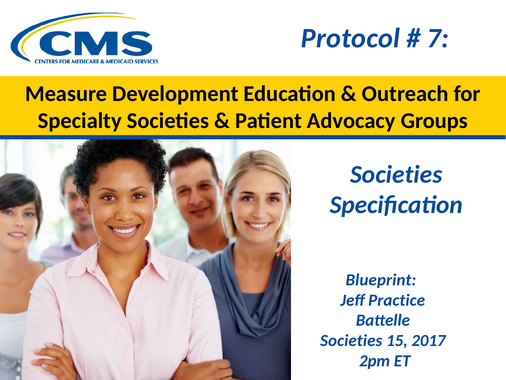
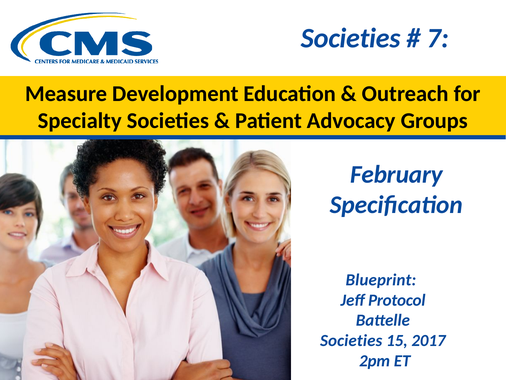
Protocol: Protocol -> Societies (351, 38)
Societies: Societies -> February (396, 174)
Practice: Practice -> Protocol (397, 300)
